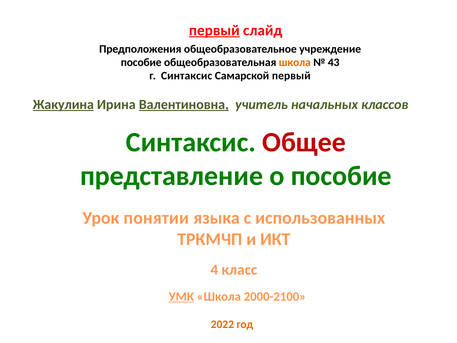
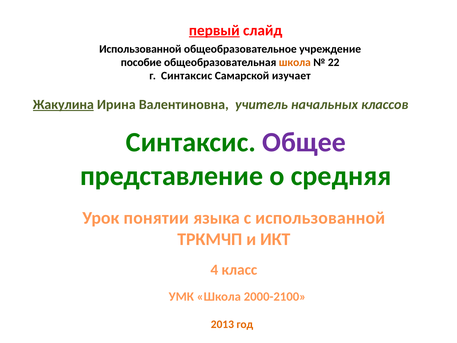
Предположения: Предположения -> Использованной (140, 49)
43: 43 -> 22 (334, 62)
Самарской первый: первый -> изучает (291, 76)
Валентиновна underline: present -> none (184, 104)
Общее colour: red -> purple (304, 142)
о пособие: пособие -> средняя (341, 176)
с использованных: использованных -> использованной (320, 218)
УМК underline: present -> none (181, 296)
2022: 2022 -> 2013 (222, 324)
